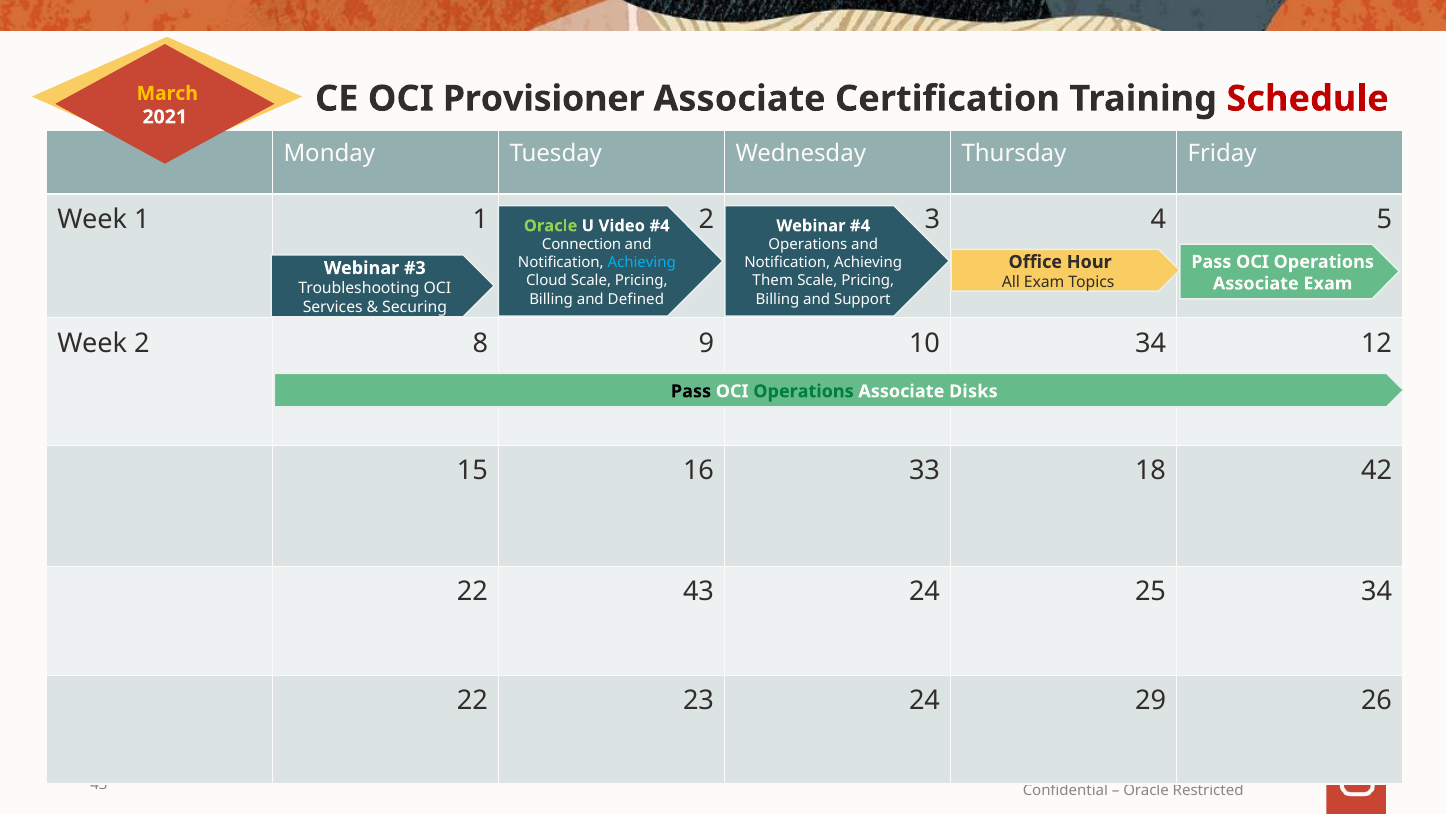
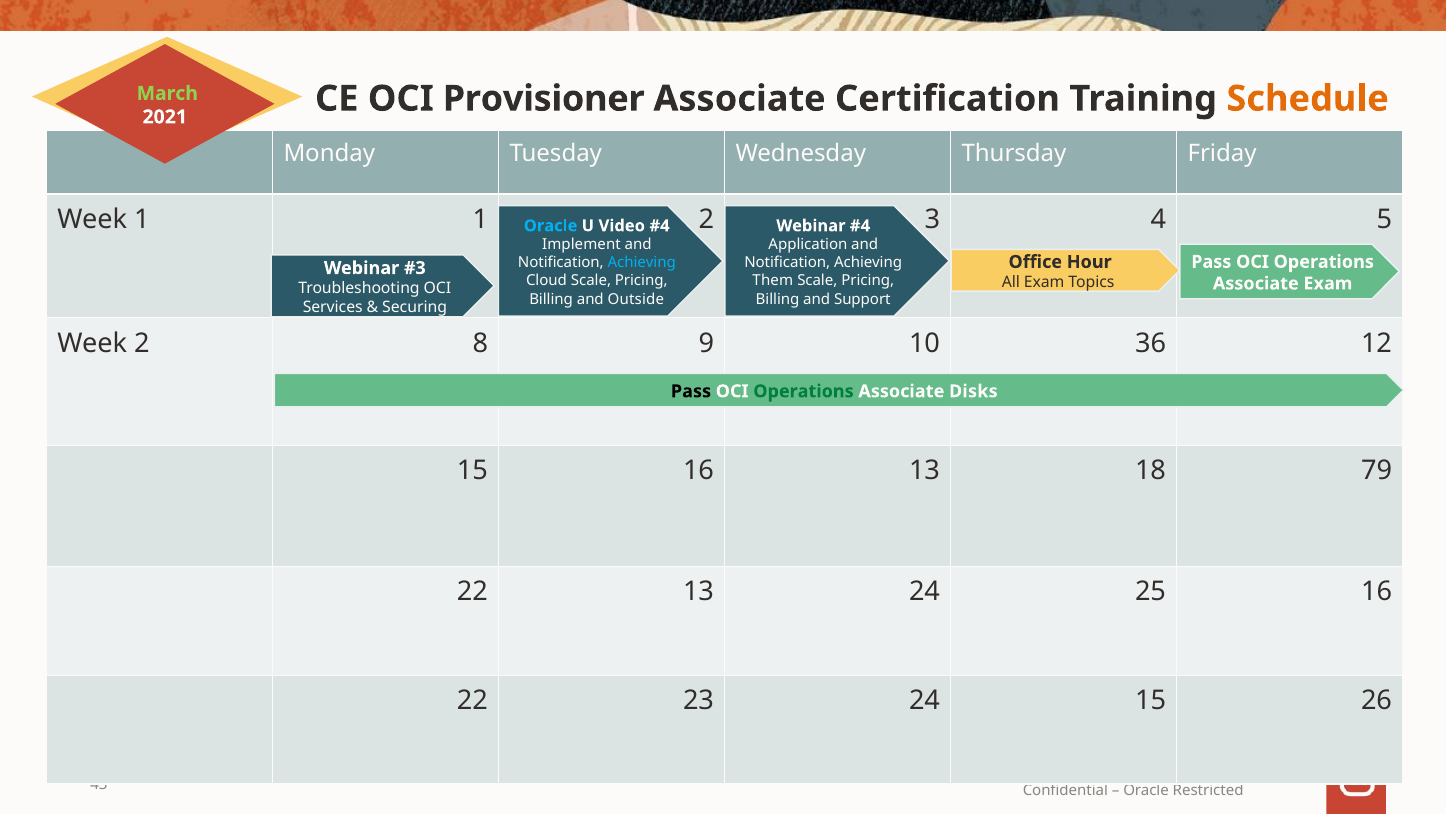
March colour: yellow -> light green (167, 93)
Schedule colour: red -> orange (1308, 99)
Oracle colour: light green -> light blue (551, 226)
Connection: Connection -> Implement (581, 245)
Operations: Operations -> Application (808, 245)
Defined: Defined -> Outside (636, 299)
10 34: 34 -> 36 (1151, 343)
16 33: 33 -> 13 (925, 471)
42: 42 -> 79 (1377, 471)
22 43: 43 -> 13 (698, 591)
25 34: 34 -> 16 (1377, 591)
24 29: 29 -> 15 (1151, 700)
